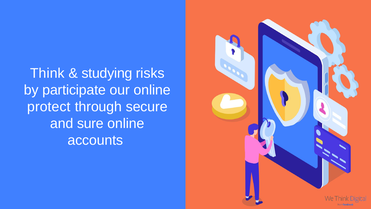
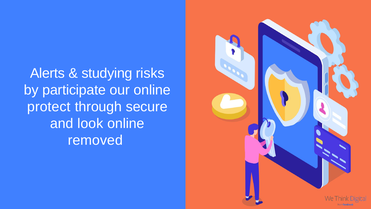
Think: Think -> Alerts (47, 73)
sure: sure -> look (90, 123)
accounts: accounts -> removed (95, 140)
